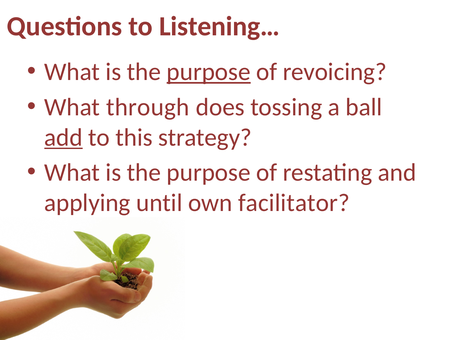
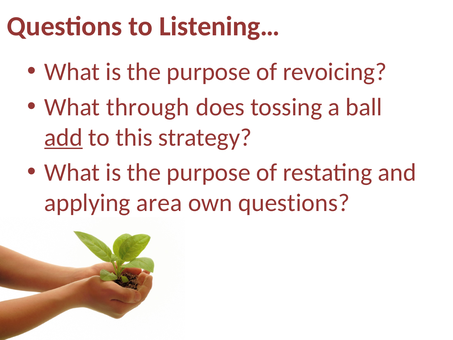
purpose underline: present -> none (209, 72)
until: until -> area (159, 203)
own facilitator: facilitator -> questions (294, 203)
